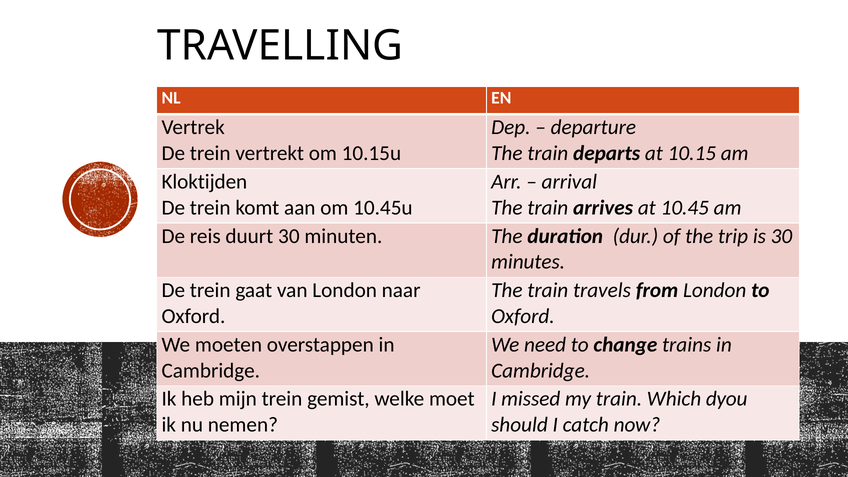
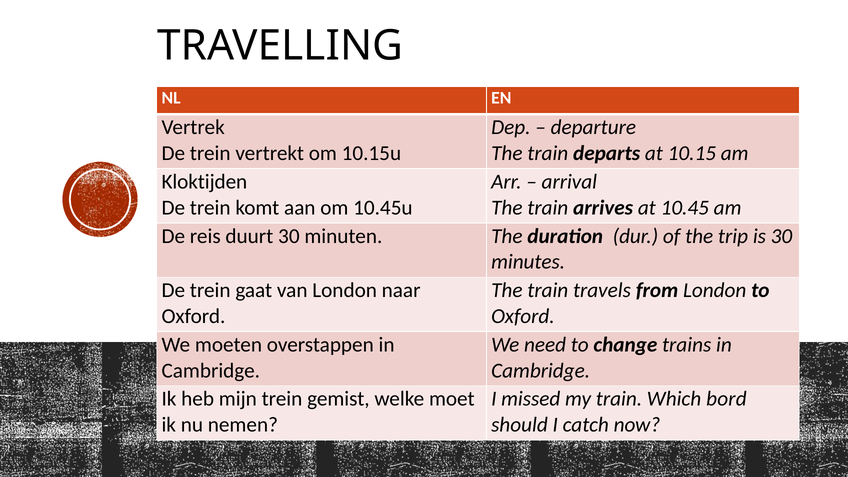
dyou: dyou -> bord (726, 399)
